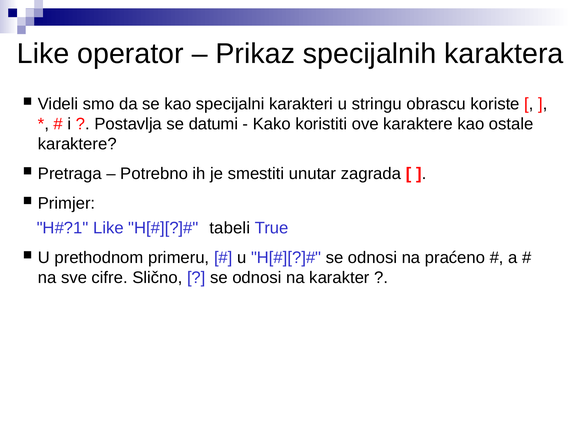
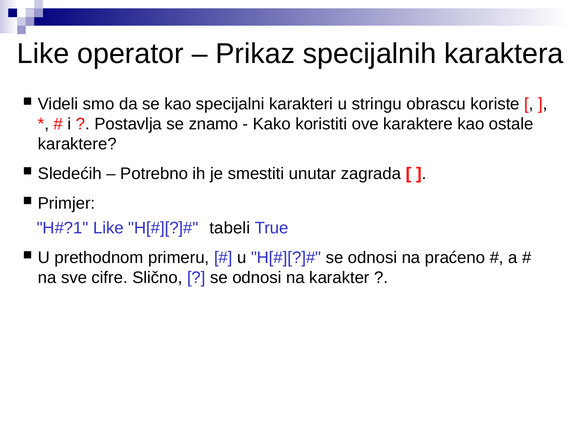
datumi: datumi -> znamo (213, 124)
Pretraga: Pretraga -> Sledećih (70, 174)
